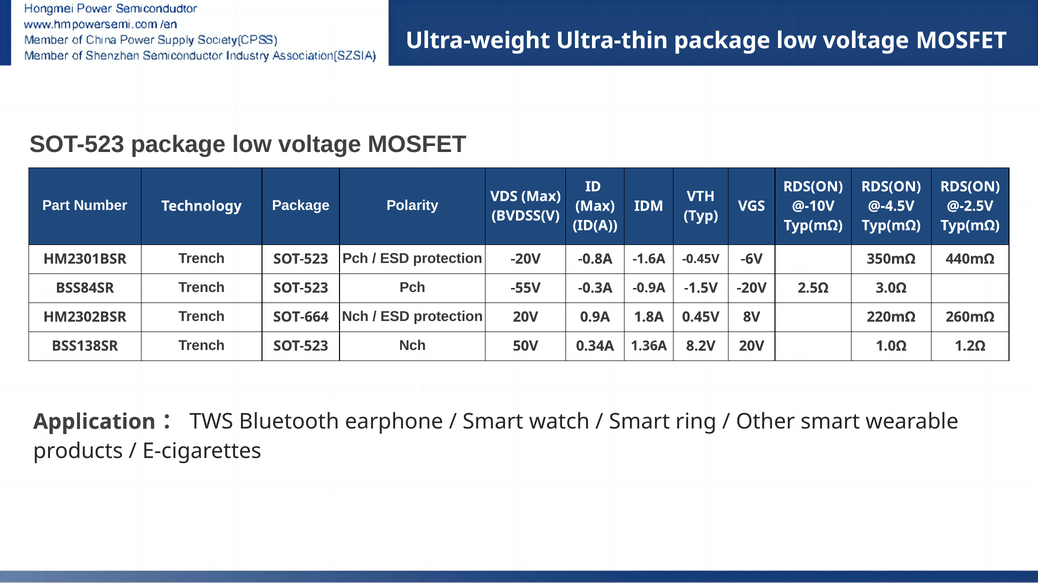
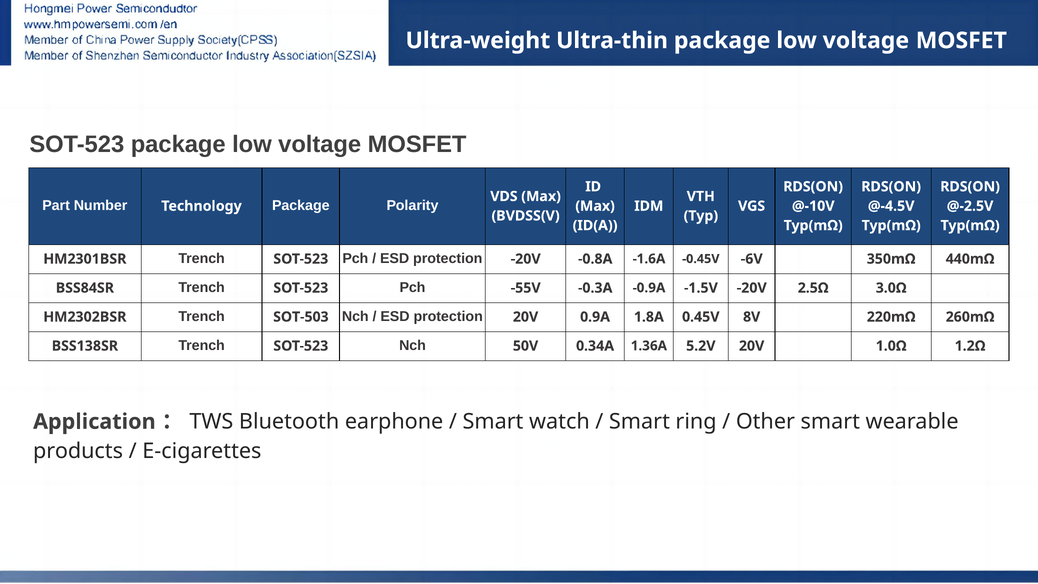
SOT-664: SOT-664 -> SOT-503 (301, 317)
8.2V: 8.2V -> 5.2V (701, 346)
